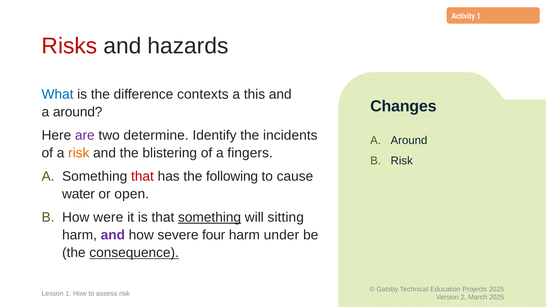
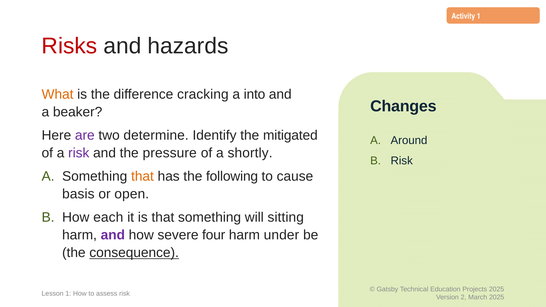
What colour: blue -> orange (58, 94)
contexts: contexts -> cracking (203, 94)
this: this -> into (255, 94)
around: around -> beaker (78, 112)
incidents: incidents -> mitigated (290, 135)
risk colour: orange -> purple (79, 153)
blistering: blistering -> pressure (170, 153)
fingers: fingers -> shortly (250, 153)
that colour: red -> orange (142, 176)
water: water -> basis (78, 194)
were: were -> each (108, 217)
something underline: present -> none (210, 217)
